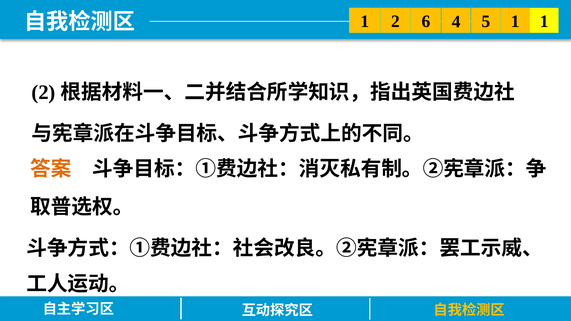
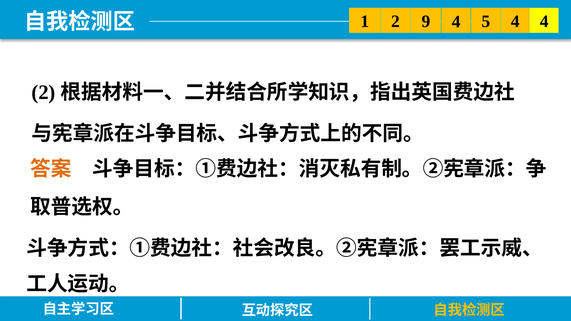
6: 6 -> 9 (426, 22)
5 1: 1 -> 4 (515, 22)
1: 1 -> 4 (544, 22)
